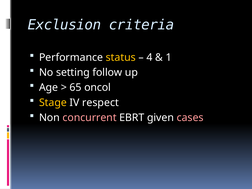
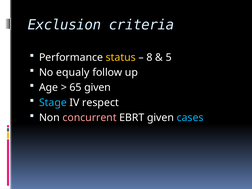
4: 4 -> 8 (149, 57)
1: 1 -> 5 (169, 57)
setting: setting -> equaly (73, 72)
65 oncol: oncol -> given (98, 88)
Stage colour: yellow -> light blue (53, 103)
cases colour: pink -> light blue (190, 118)
